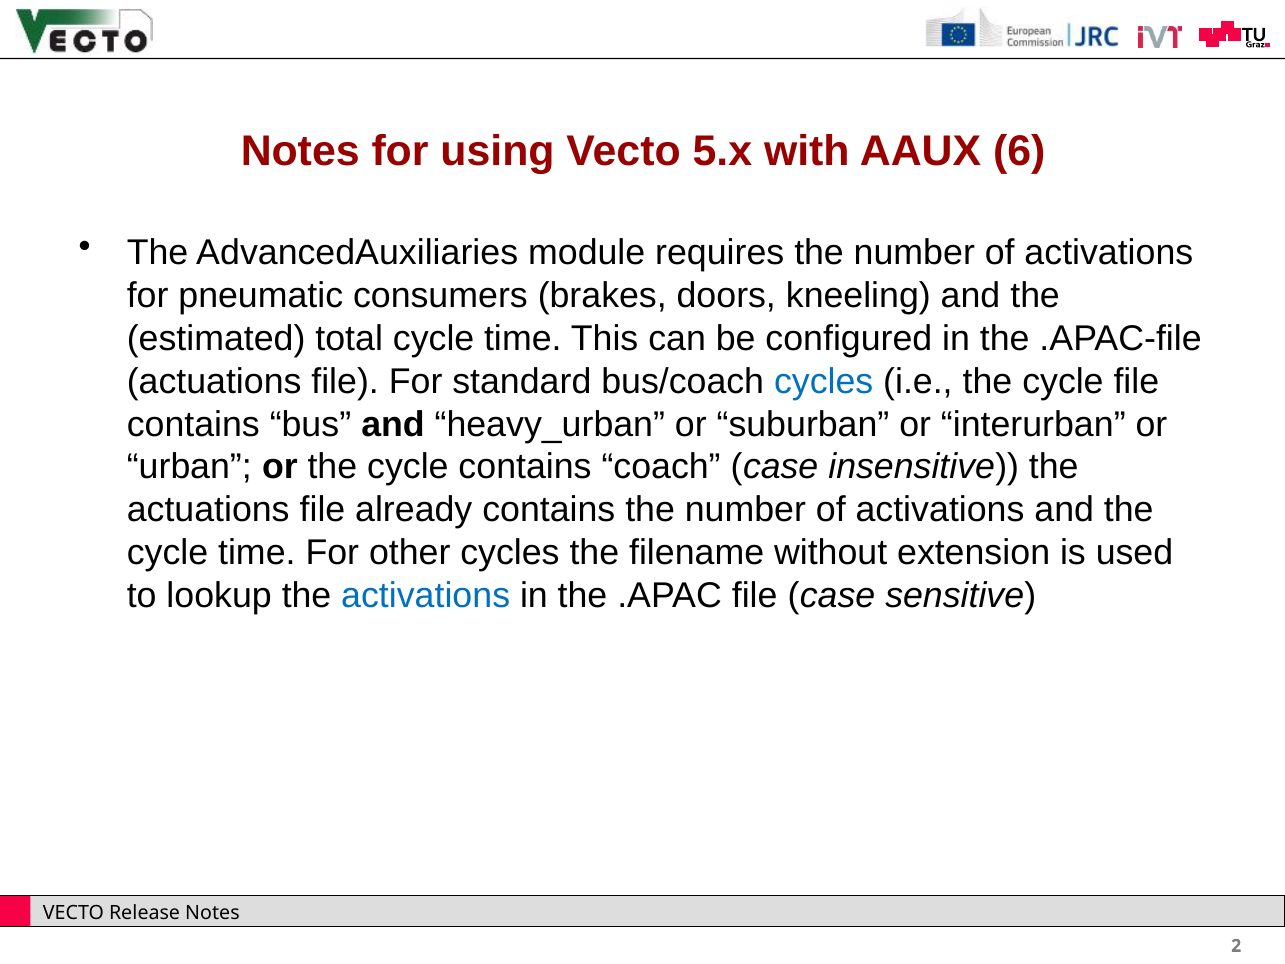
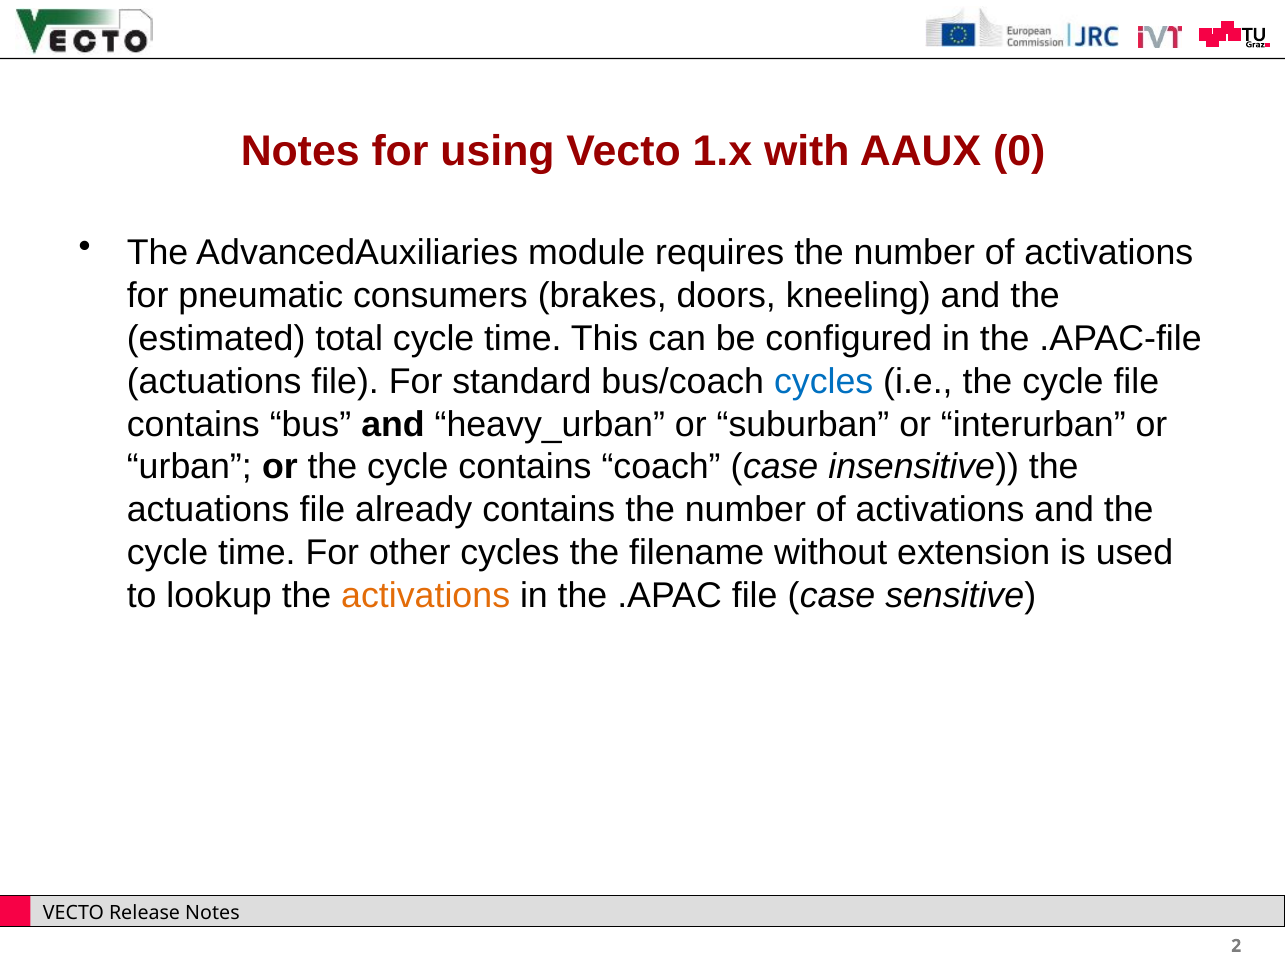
5.x: 5.x -> 1.x (722, 151)
6: 6 -> 0 (1019, 151)
activations colour: blue -> orange (426, 596)
